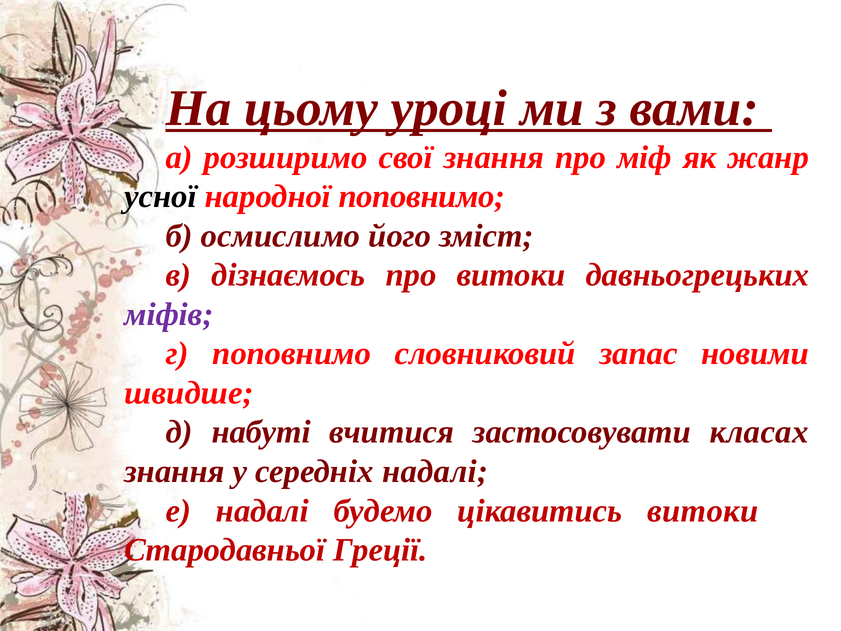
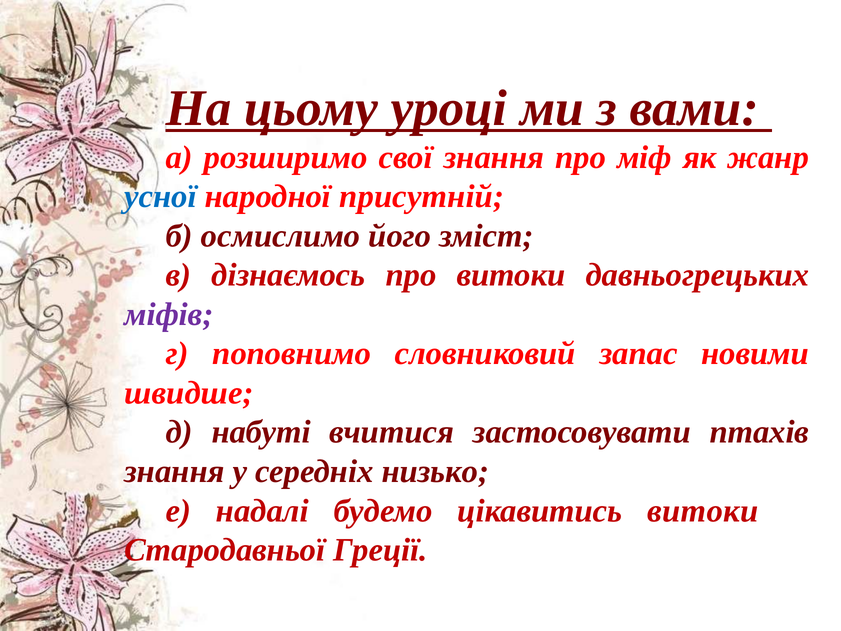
усної colour: black -> blue (160, 196)
народної поповнимо: поповнимо -> присутній (422, 196)
класах: класах -> птахів (759, 432)
середніх надалі: надалі -> низько (435, 471)
